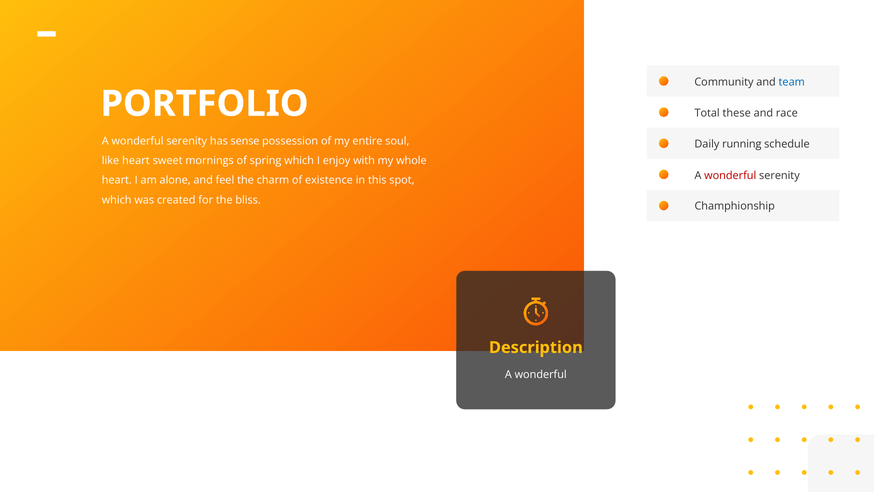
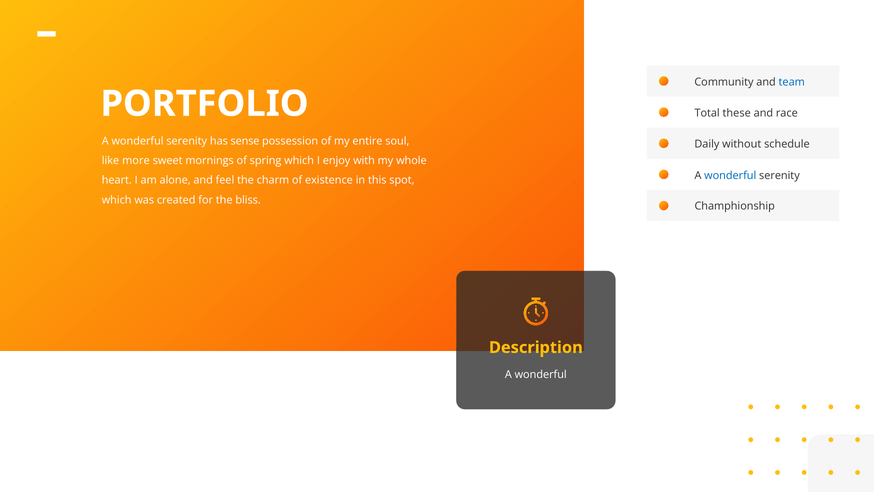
running: running -> without (742, 144)
like heart: heart -> more (136, 160)
wonderful colour: red -> blue (730, 175)
